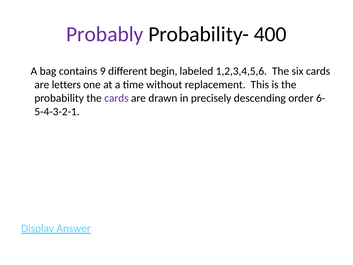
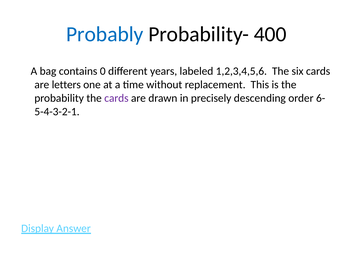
Probably colour: purple -> blue (105, 34)
9: 9 -> 0 (103, 71)
begin: begin -> years (164, 71)
